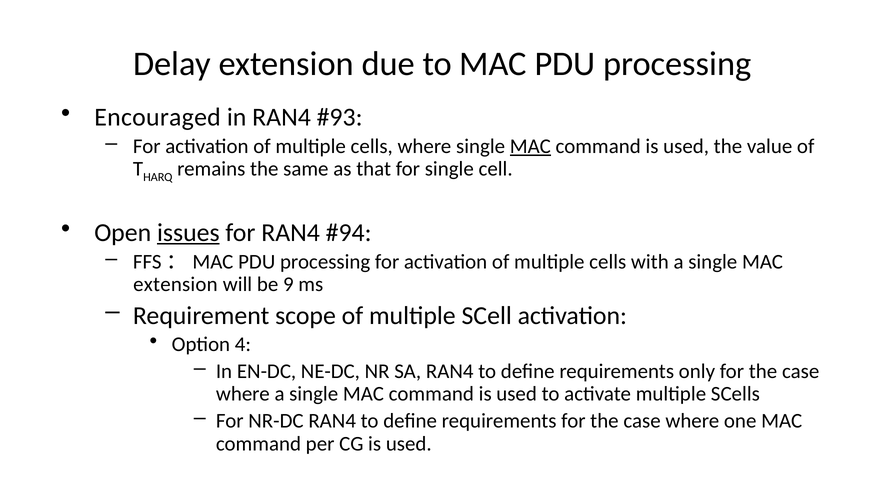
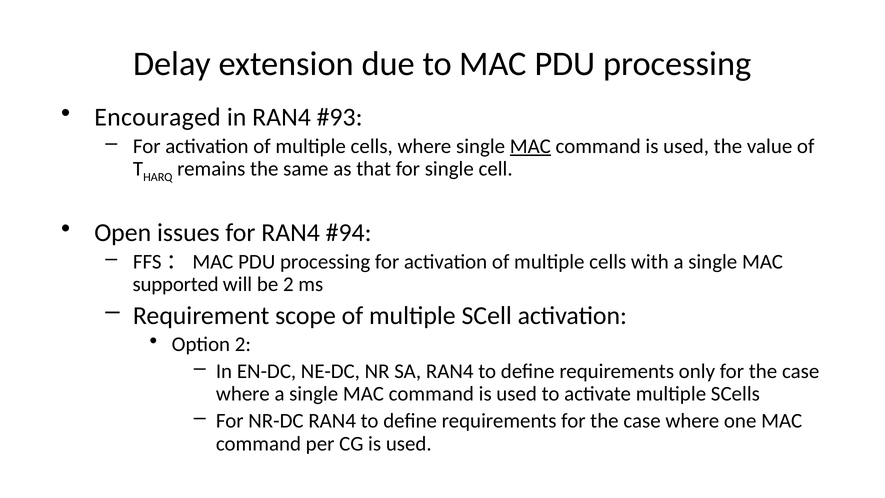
issues underline: present -> none (188, 233)
extension: extension -> supported (176, 284)
be 9: 9 -> 2 (288, 284)
Option 4: 4 -> 2 (243, 344)
